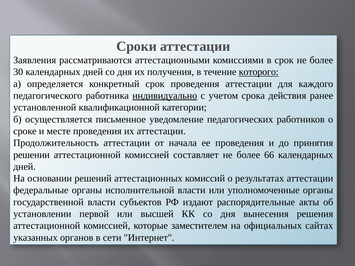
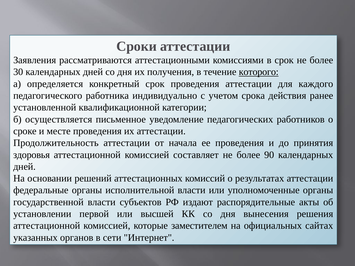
индивидуально underline: present -> none (165, 96)
решении: решении -> здоровья (32, 155)
66: 66 -> 90 (269, 155)
